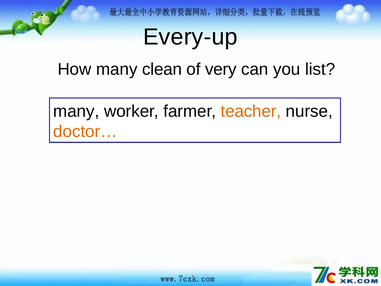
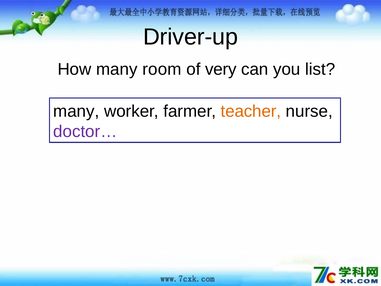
Every-up: Every-up -> Driver-up (191, 37)
clean: clean -> room (162, 69)
doctor… colour: orange -> purple (85, 131)
